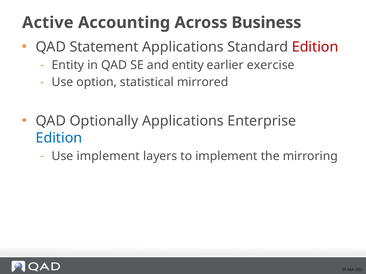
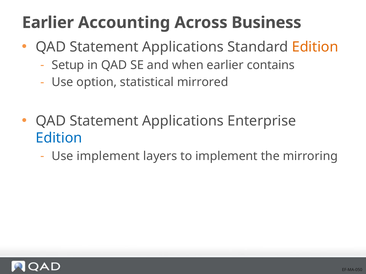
Active: Active -> Earlier (48, 23)
Edition colour: red -> orange (315, 47)
Entity: Entity -> Setup (68, 65)
and entity: entity -> when (188, 65)
exercise: exercise -> contains (271, 65)
Optionally: Optionally -> Statement (104, 121)
